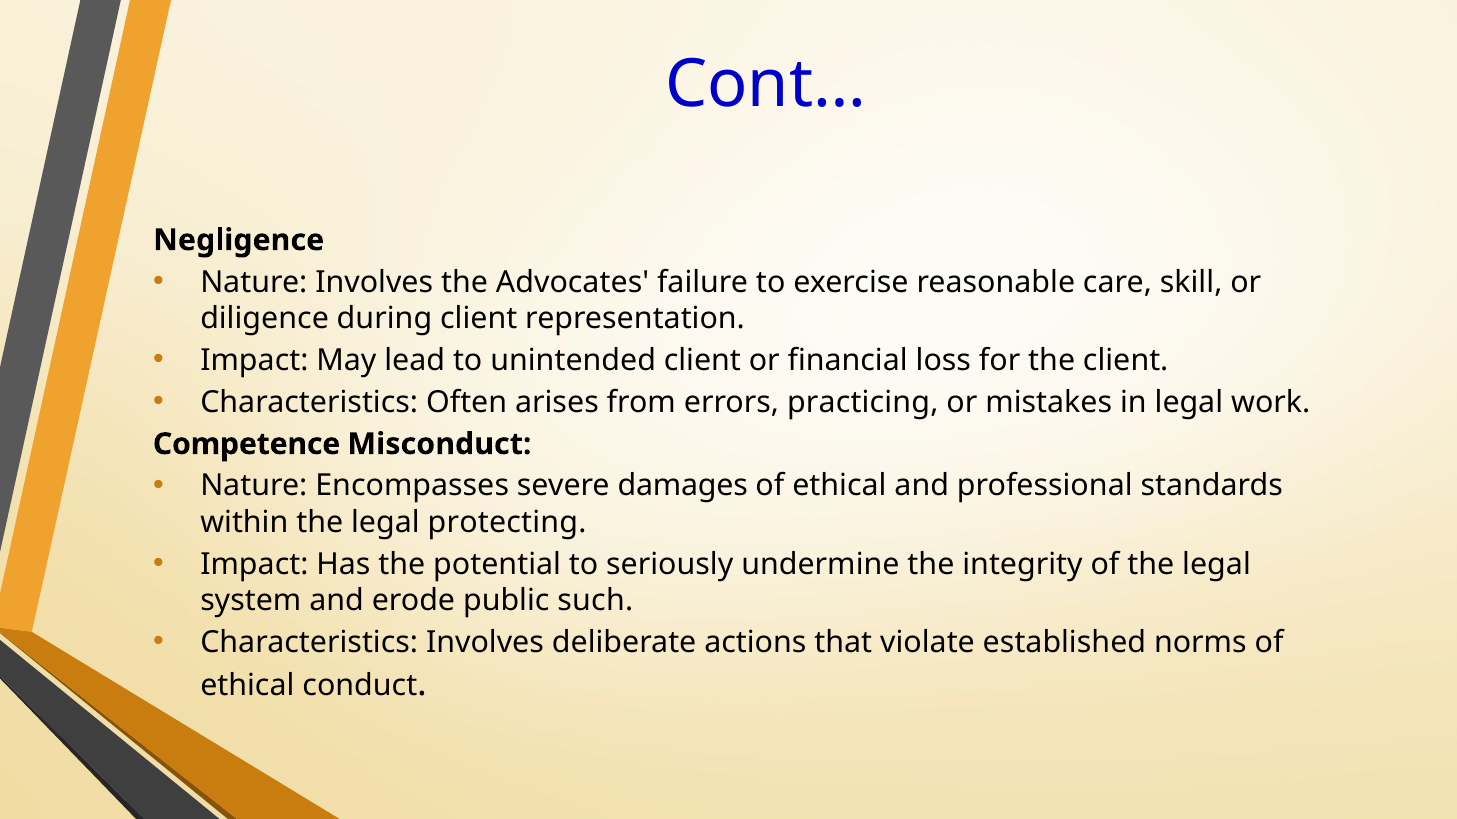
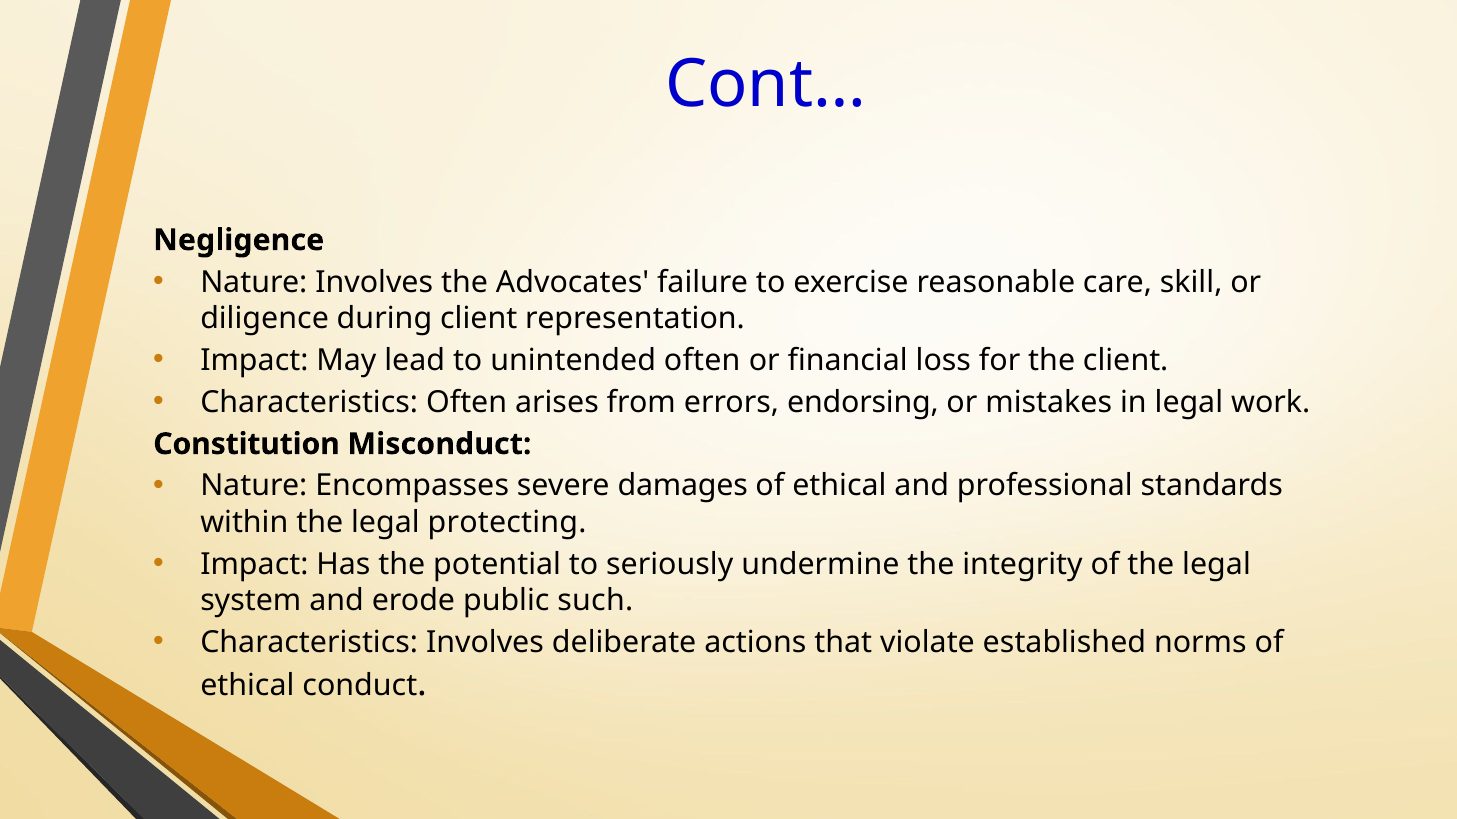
unintended client: client -> often (702, 361)
practicing: practicing -> endorsing (863, 402)
Competence: Competence -> Constitution (247, 444)
